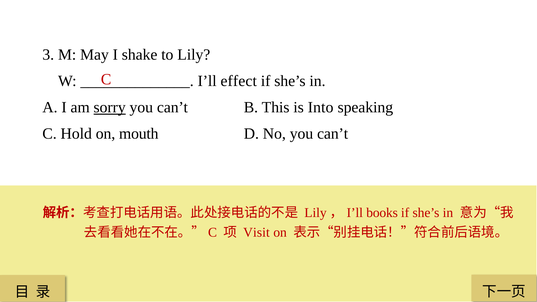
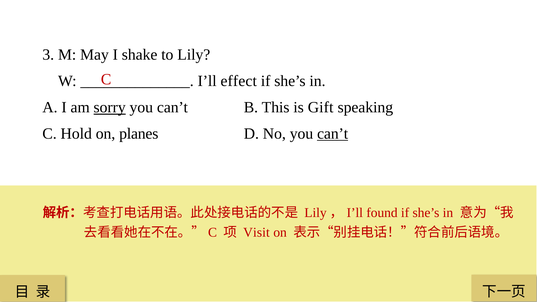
Into: Into -> Gift (321, 107)
mouth: mouth -> planes (139, 134)
can’t underline: none -> present (333, 134)
books: books -> found (382, 213)
